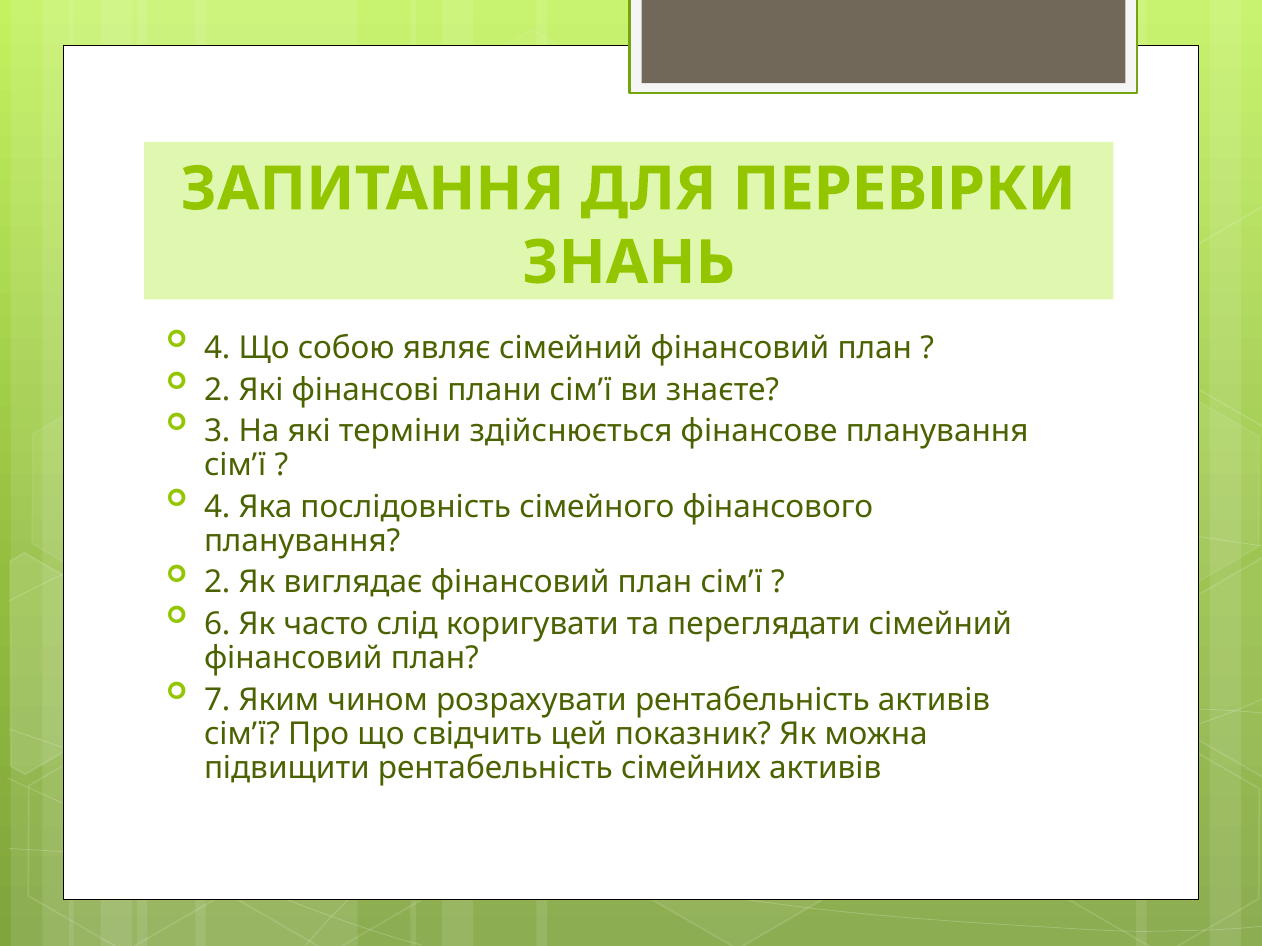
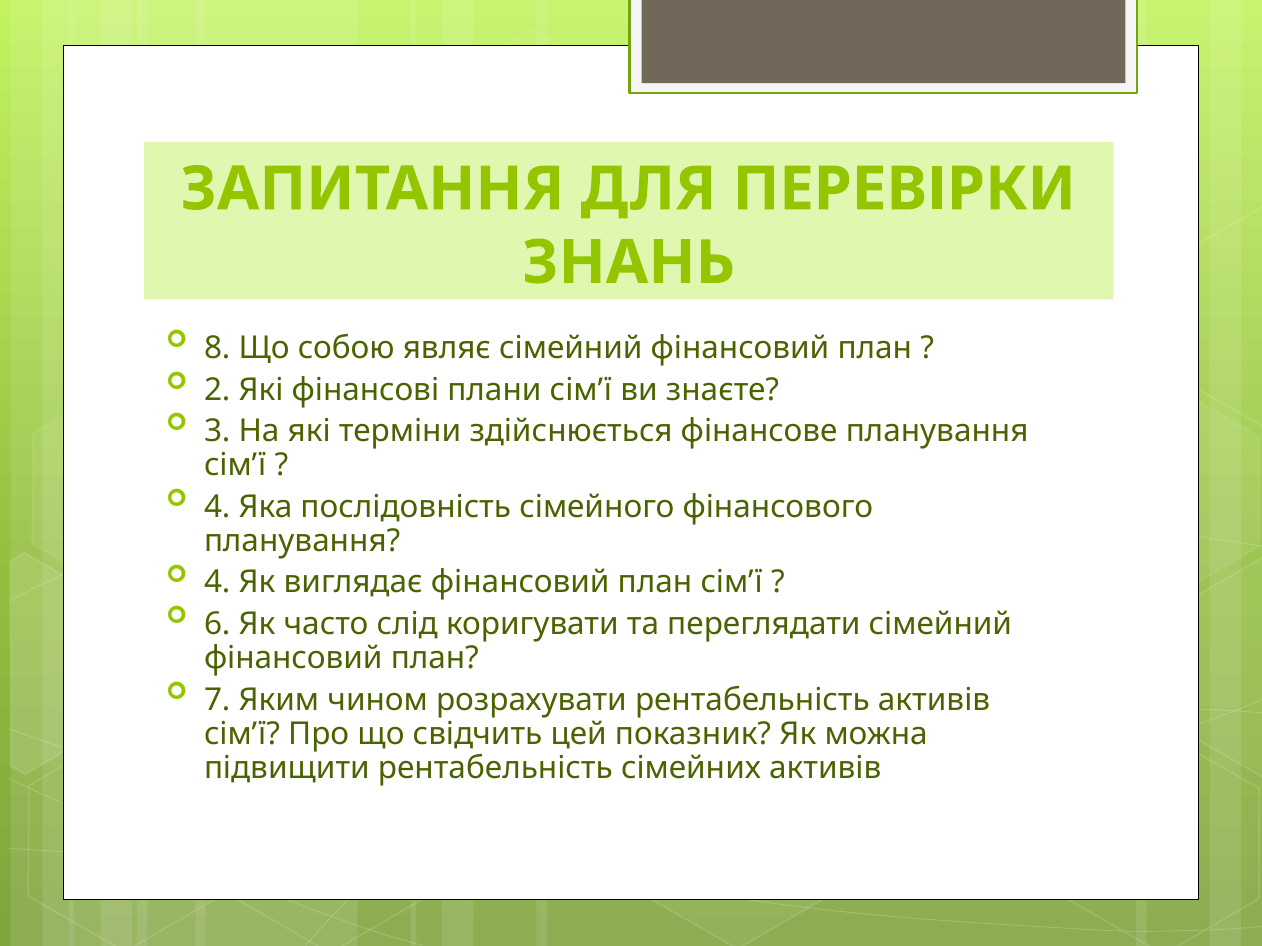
4: 4 -> 8 (217, 348)
2: 2 -> 4 (217, 583)
